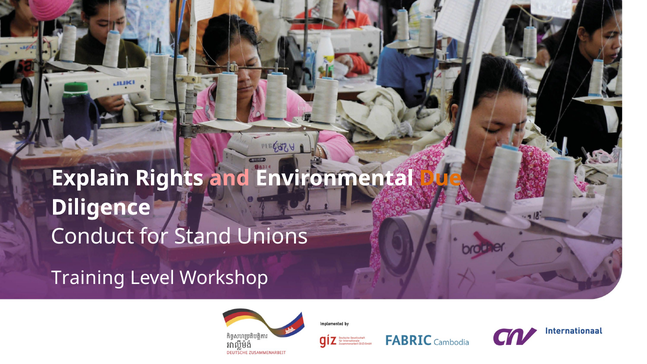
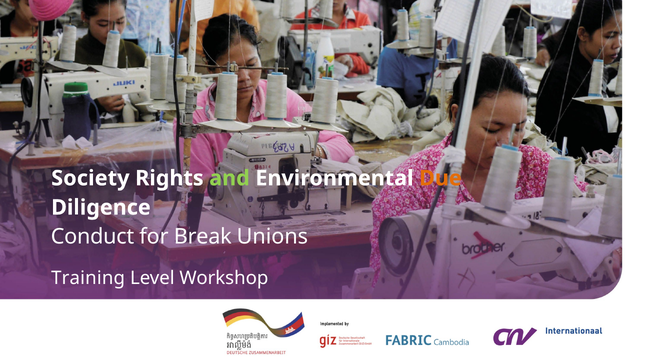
Explain: Explain -> Society (90, 178)
and colour: pink -> light green (229, 178)
Stand: Stand -> Break (203, 237)
